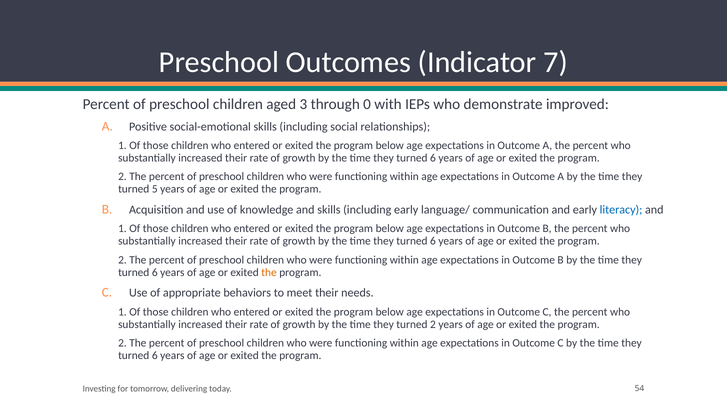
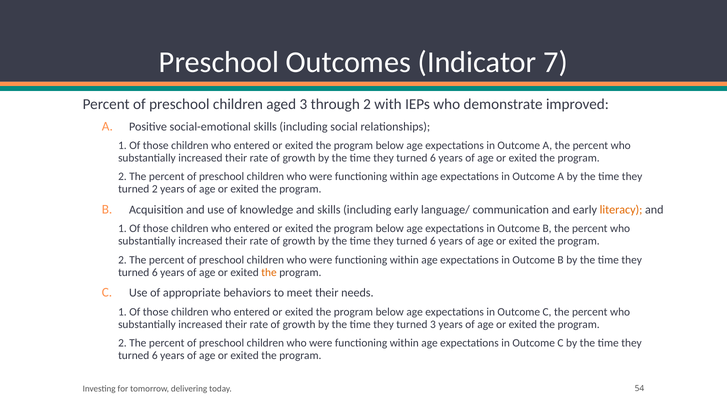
through 0: 0 -> 2 (367, 104)
turned 5: 5 -> 2 (155, 189)
literacy colour: blue -> orange (621, 210)
turned 2: 2 -> 3 (433, 324)
